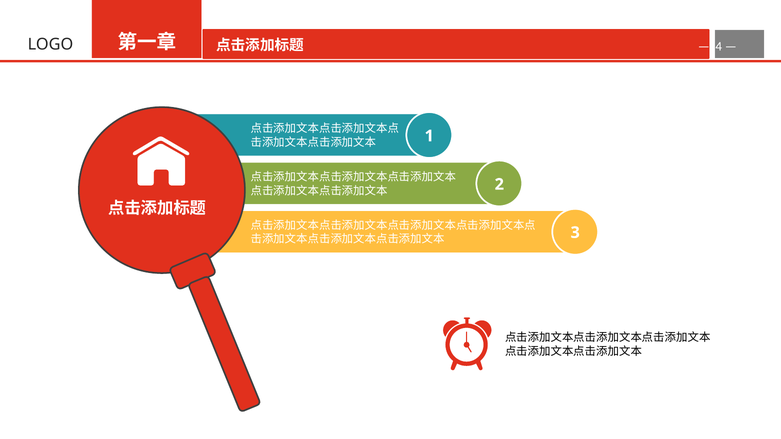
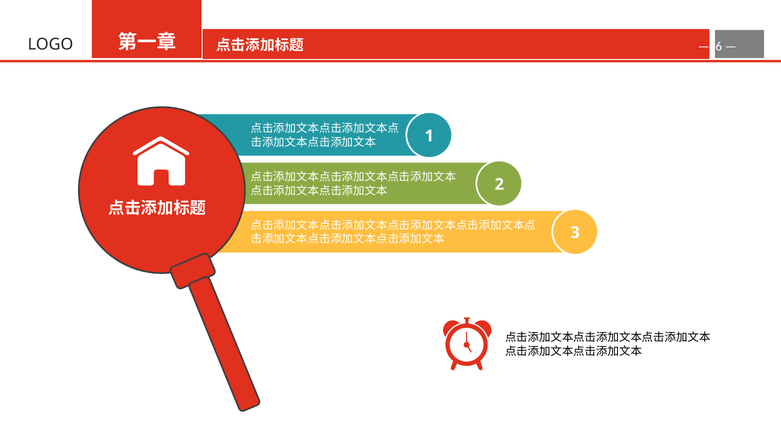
4: 4 -> 6 (719, 47)
